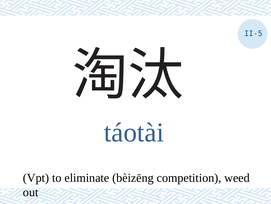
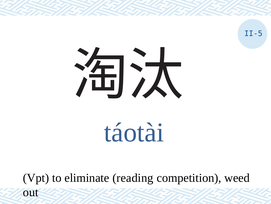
bèizēng: bèizēng -> reading (133, 177)
